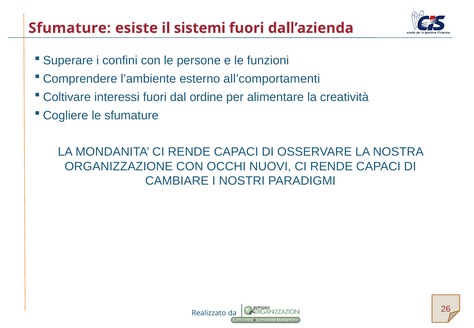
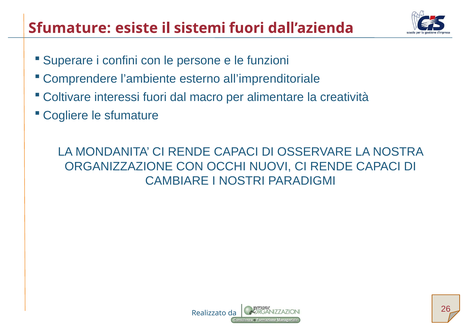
all’comportamenti: all’comportamenti -> all’imprenditoriale (272, 79)
ordine: ordine -> macro (206, 97)
